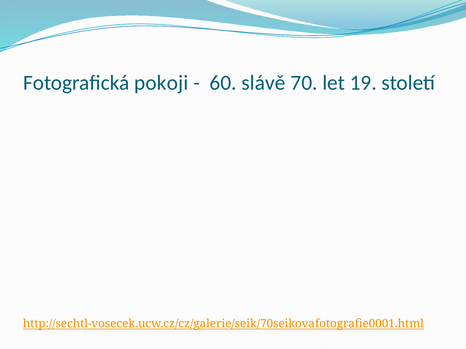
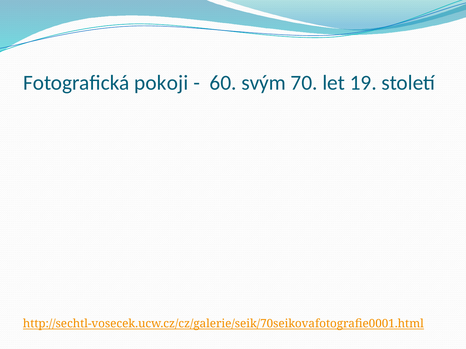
slávě: slávě -> svým (264, 83)
